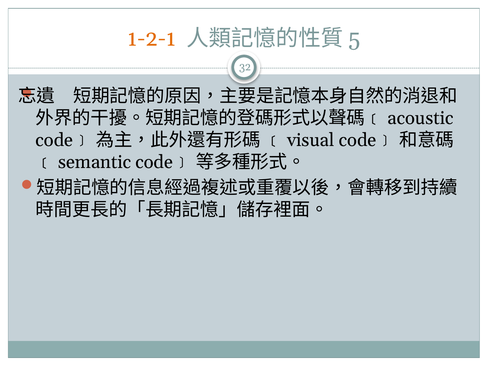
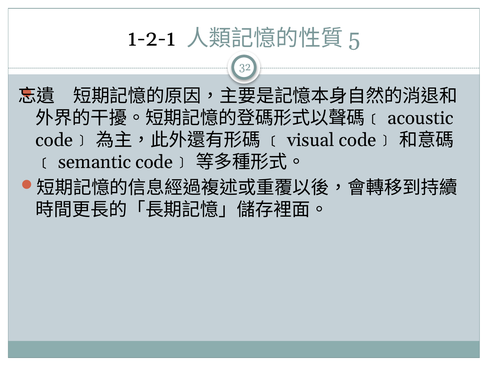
1-2-1 colour: orange -> black (152, 38)
